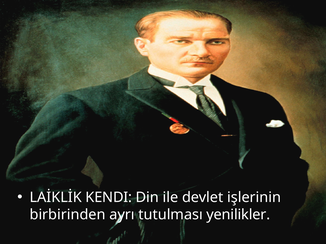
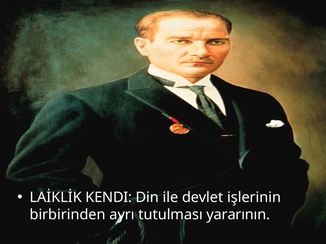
yenilikler: yenilikler -> yararının (238, 215)
